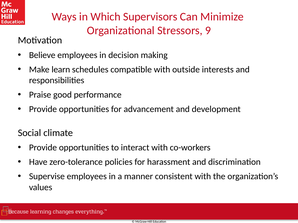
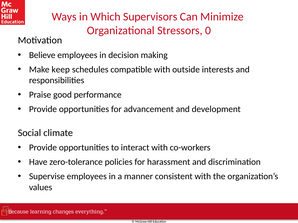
9: 9 -> 0 (208, 31)
learn: learn -> keep (61, 70)
